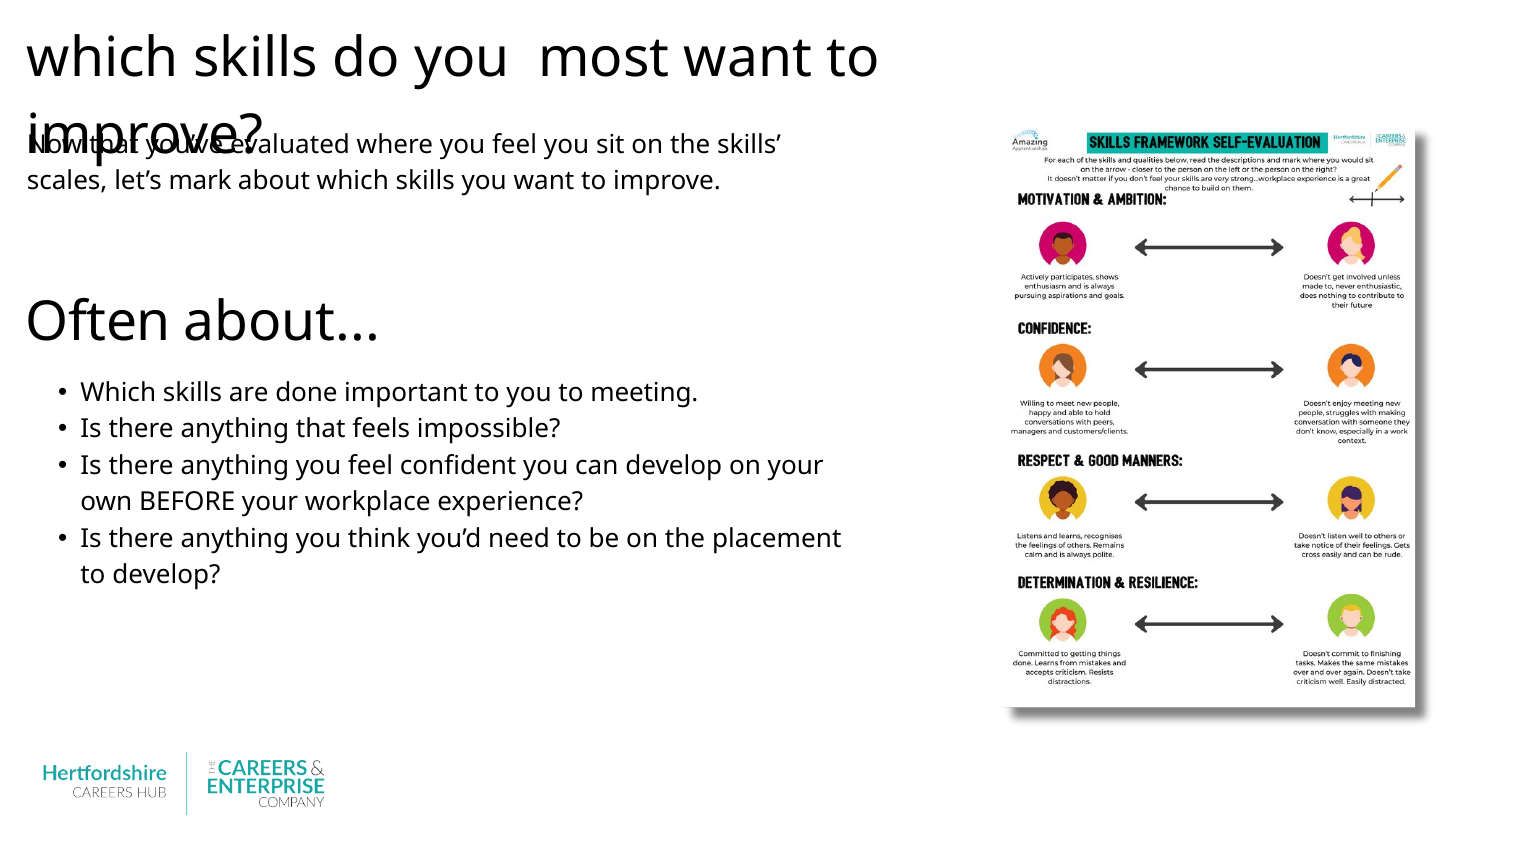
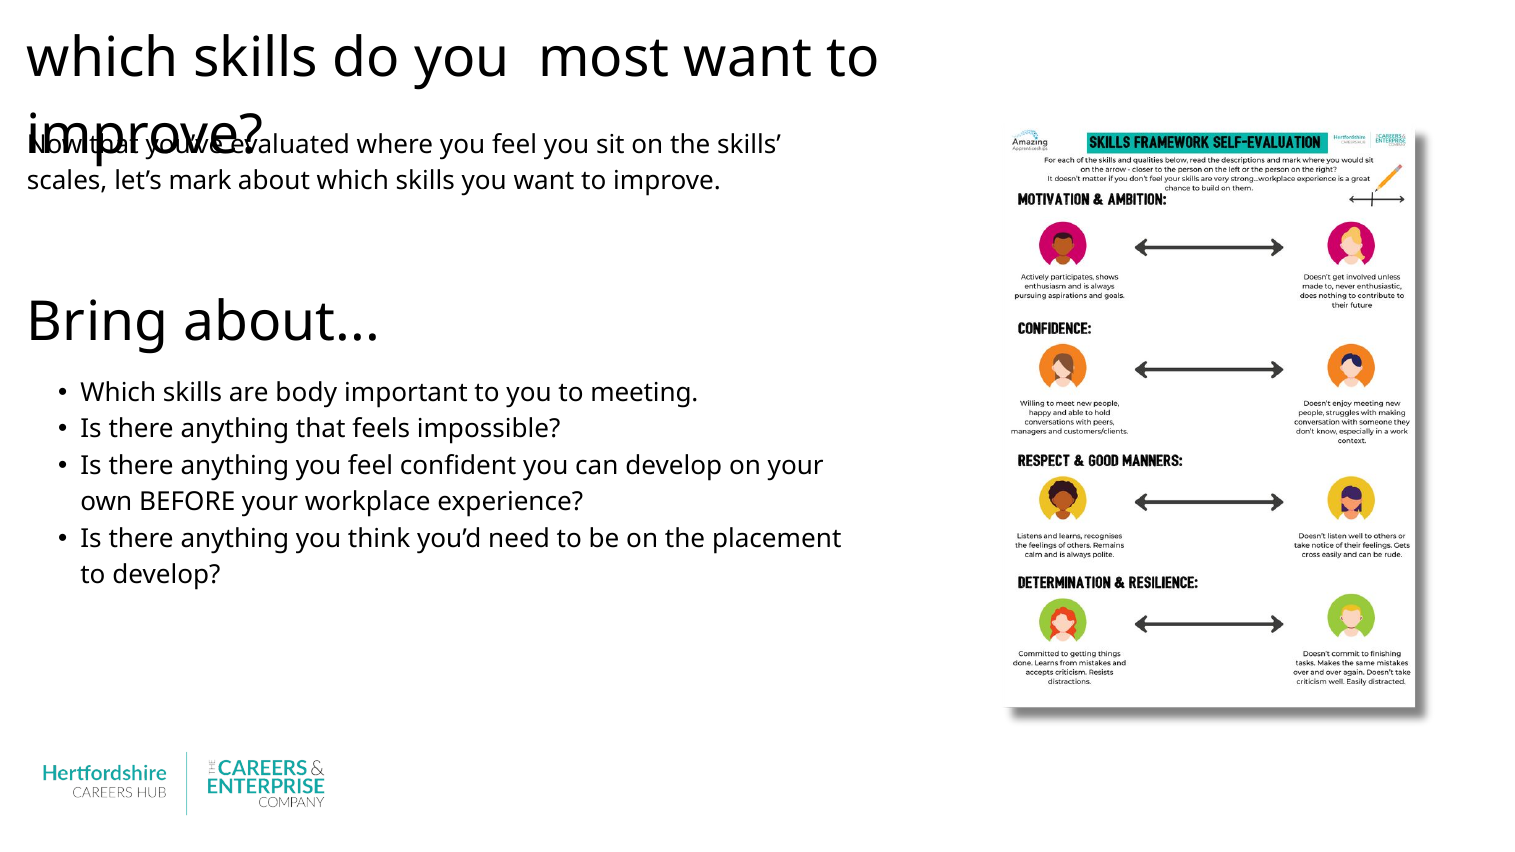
Often: Often -> Bring (98, 323)
done: done -> body (306, 393)
